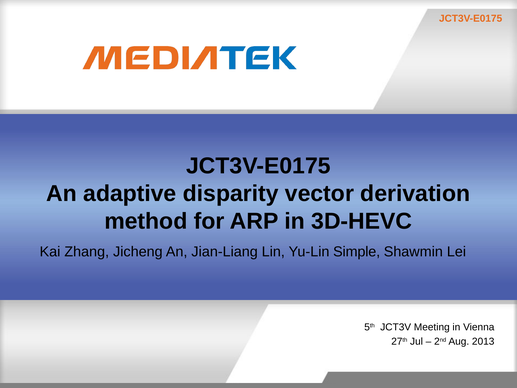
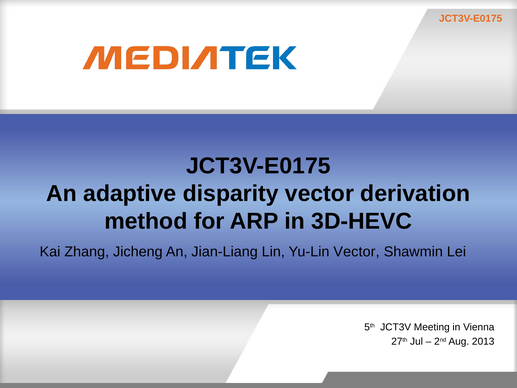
Yu-Lin Simple: Simple -> Vector (357, 252)
